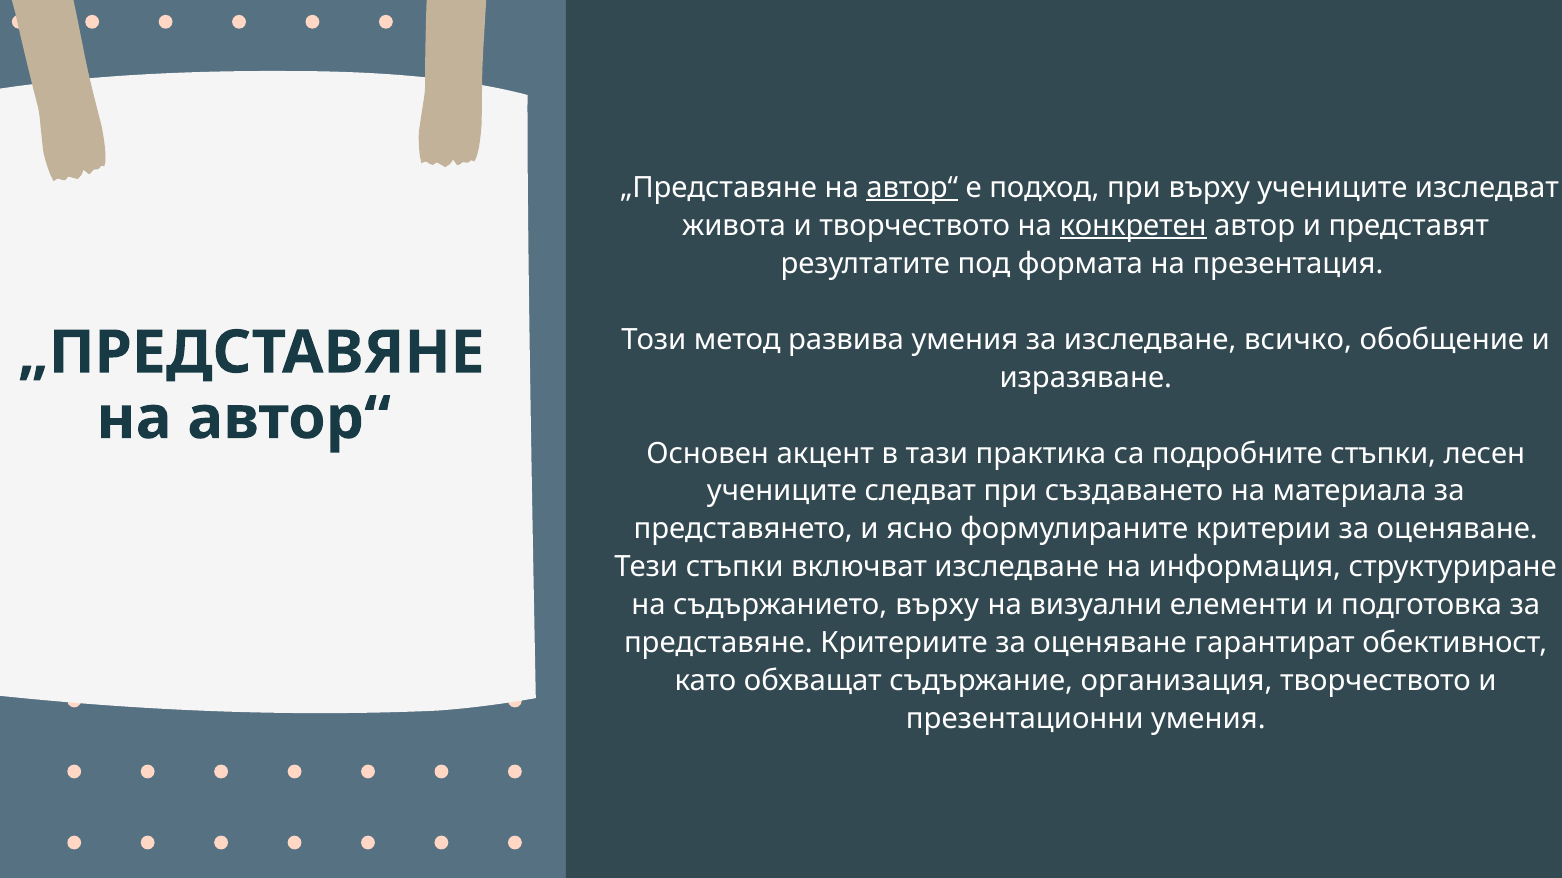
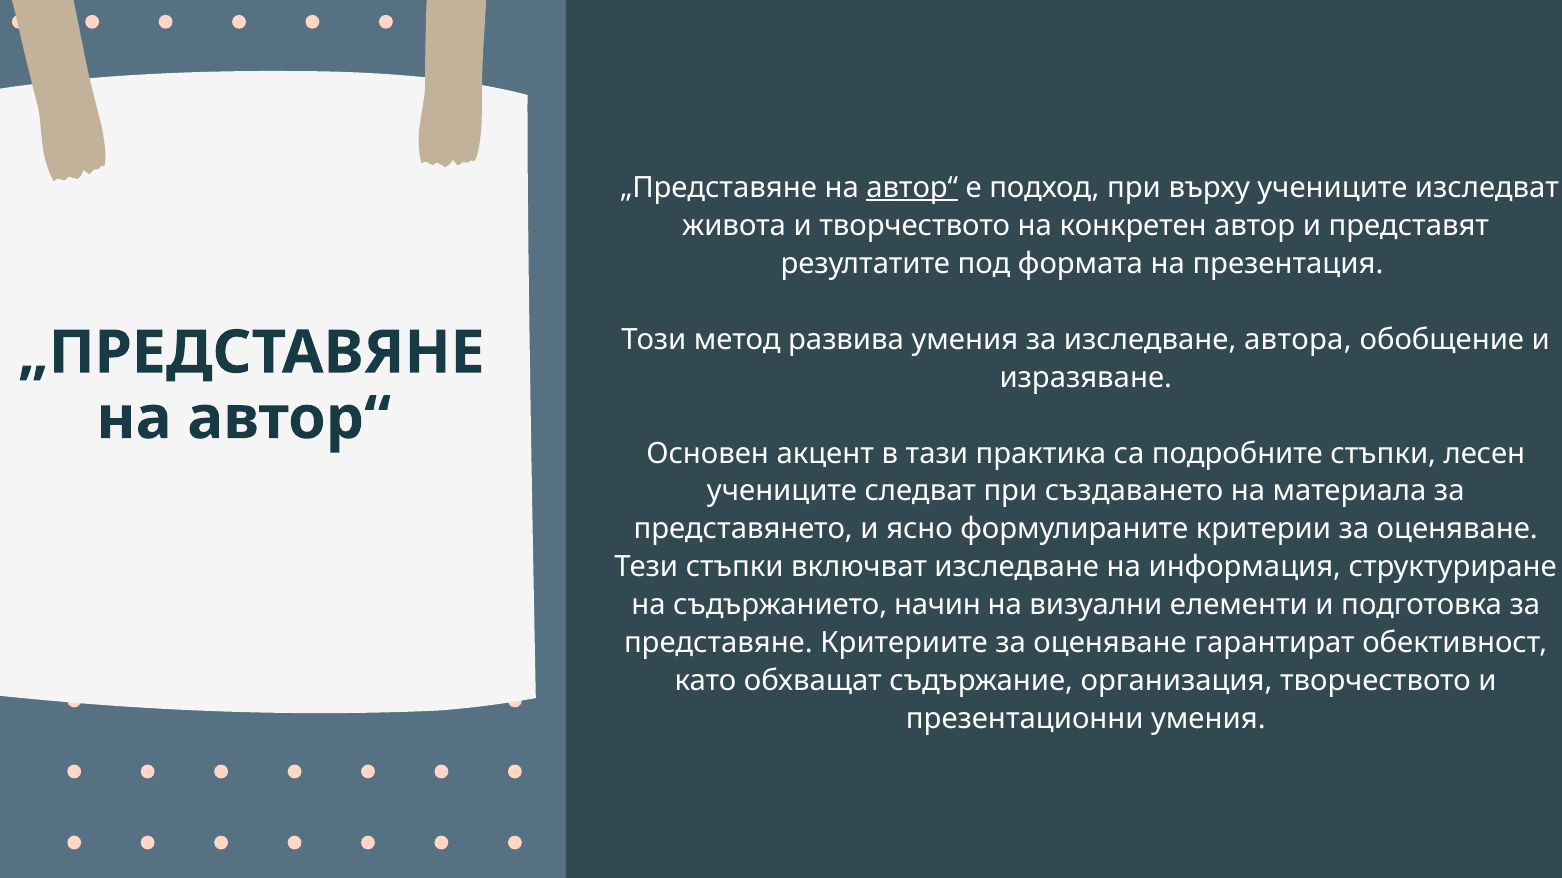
конкретен underline: present -> none (1133, 226)
всичко: всичко -> автора (1298, 340)
съдържанието върху: върху -> начин (937, 606)
